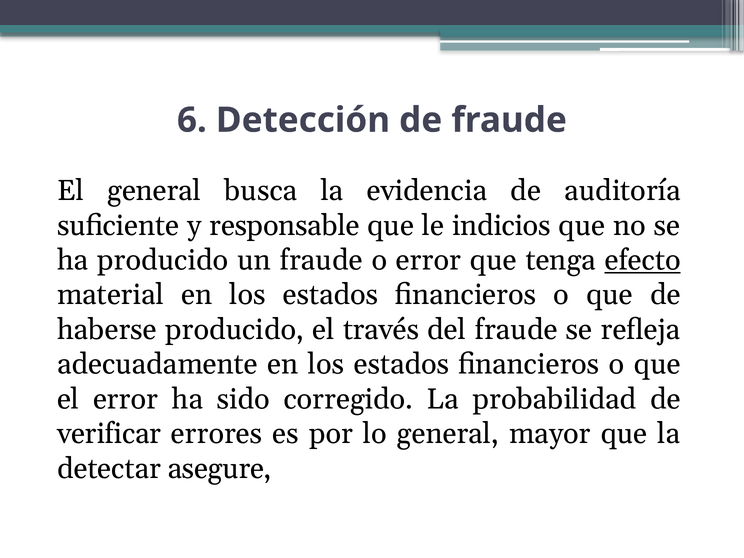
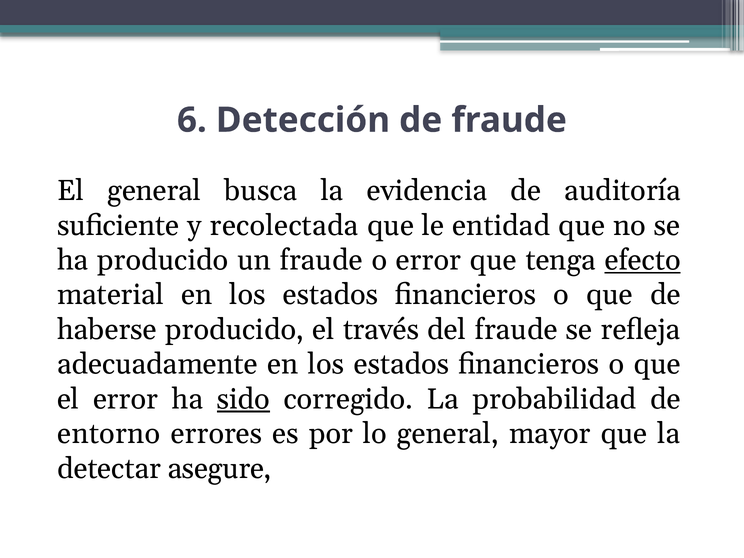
responsable: responsable -> recolectada (284, 225)
indicios: indicios -> entidad (501, 225)
sido underline: none -> present (243, 399)
verificar: verificar -> entorno (109, 434)
